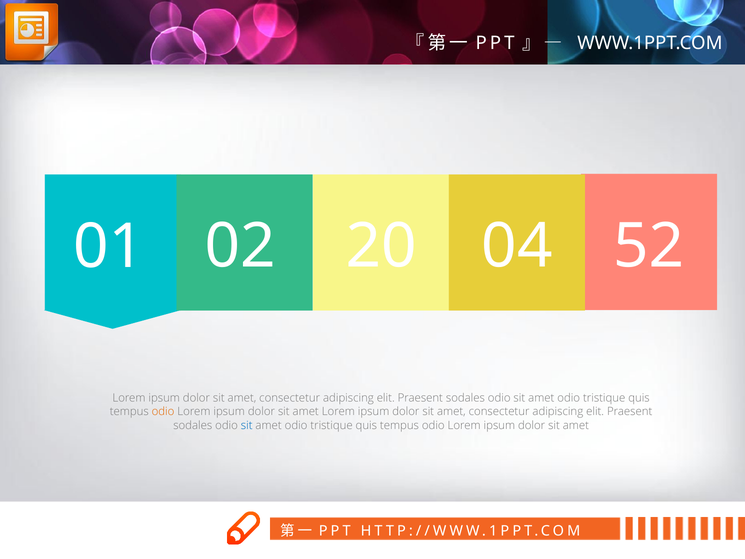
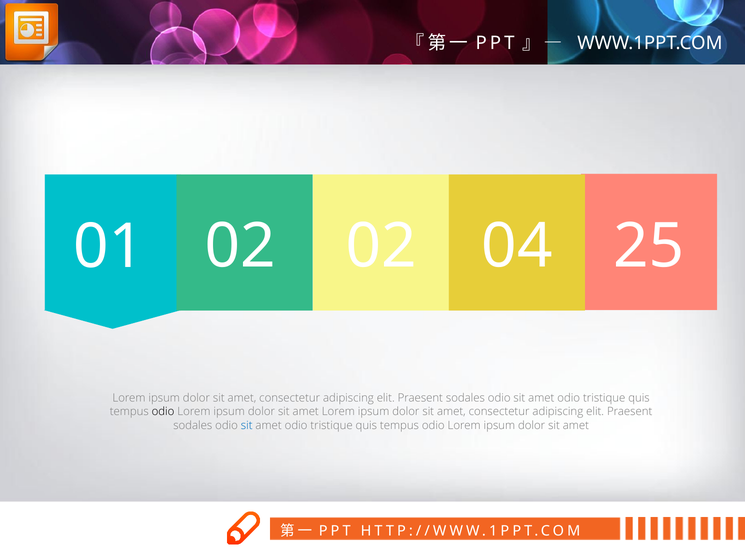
02 20: 20 -> 02 (381, 246)
52: 52 -> 25 (649, 246)
odio colour: orange -> black (163, 411)
